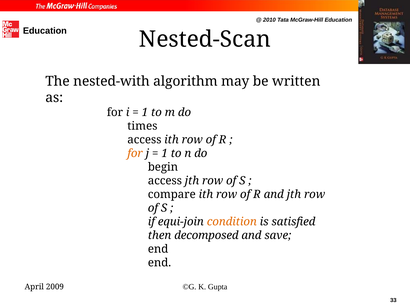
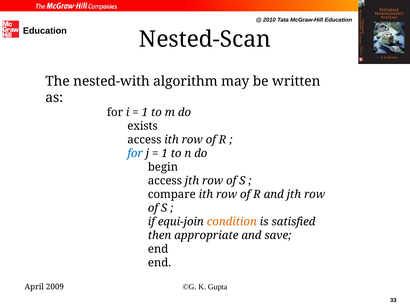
times: times -> exists (143, 126)
for colour: orange -> blue (135, 154)
decomposed: decomposed -> appropriate (206, 236)
